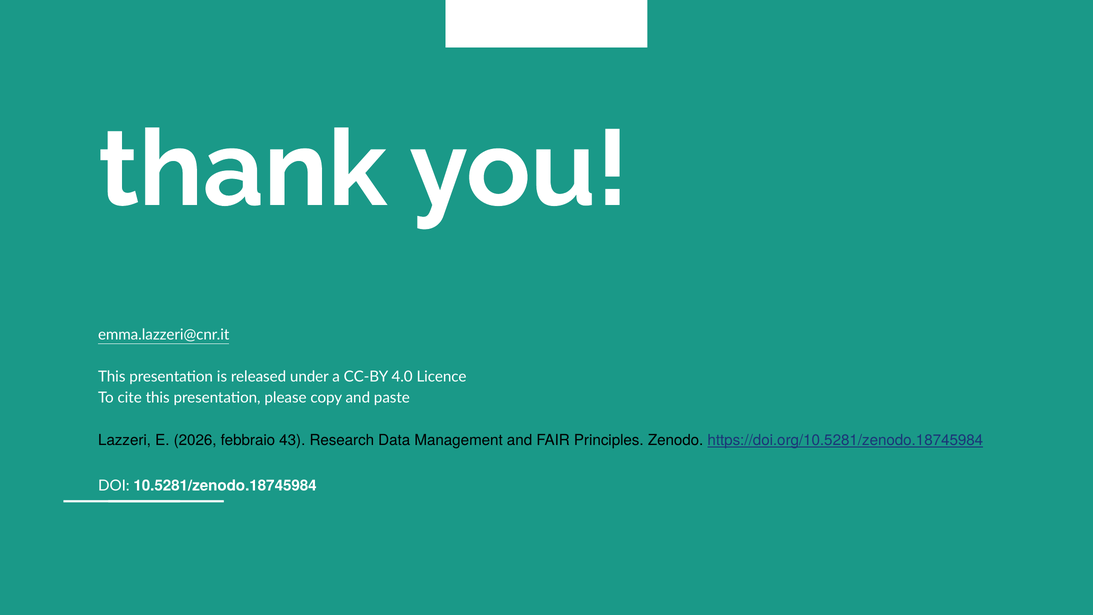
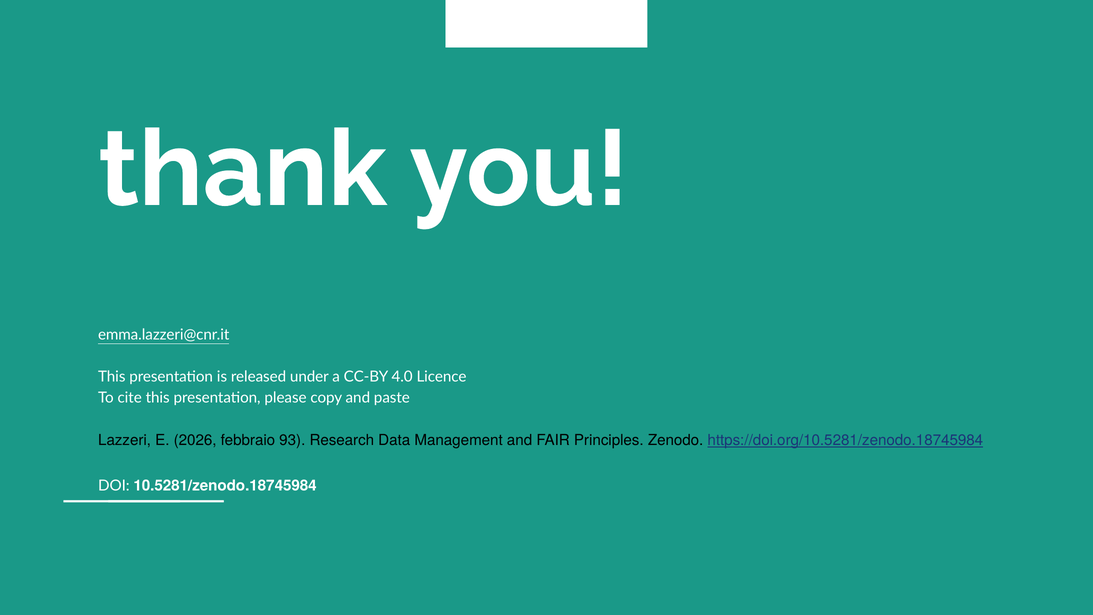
43: 43 -> 93 (292, 440)
